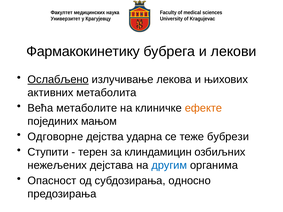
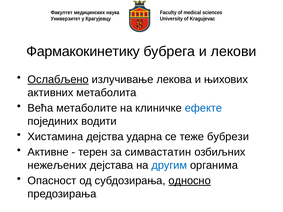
ефекте colour: orange -> blue (203, 108)
мањом: мањом -> водити (99, 121)
Одговорне: Одговорне -> Хистамина (55, 137)
Ступити: Ступити -> Активне (48, 152)
клиндамицин: клиндамицин -> симвастатин (158, 152)
односно underline: none -> present (190, 181)
